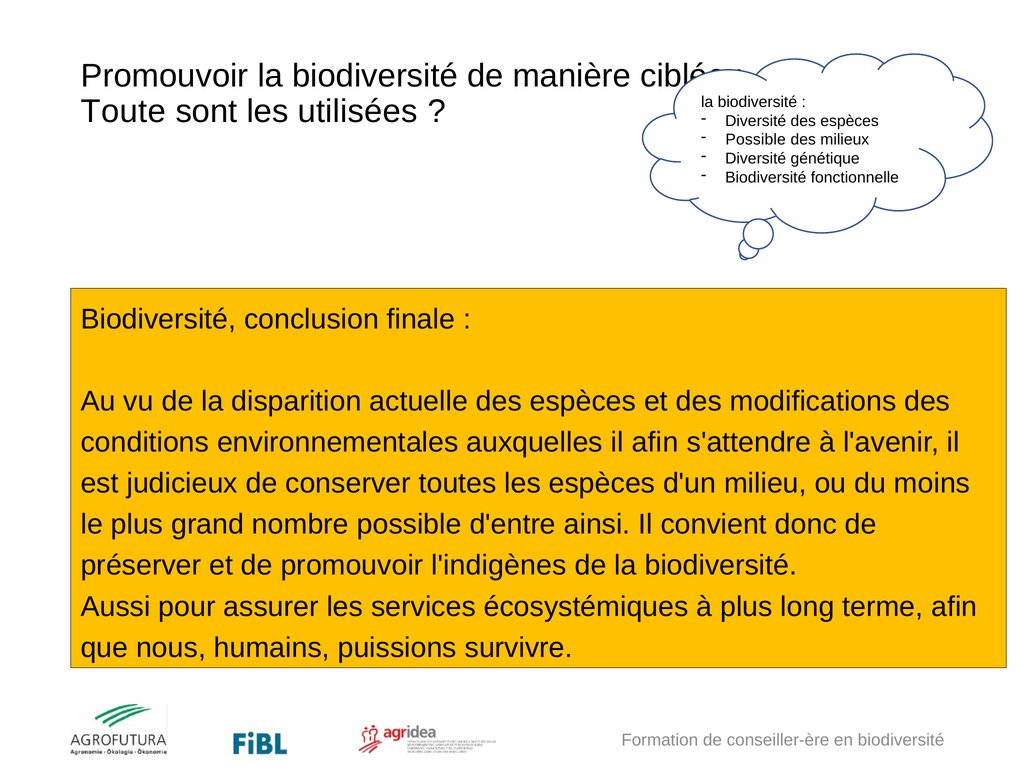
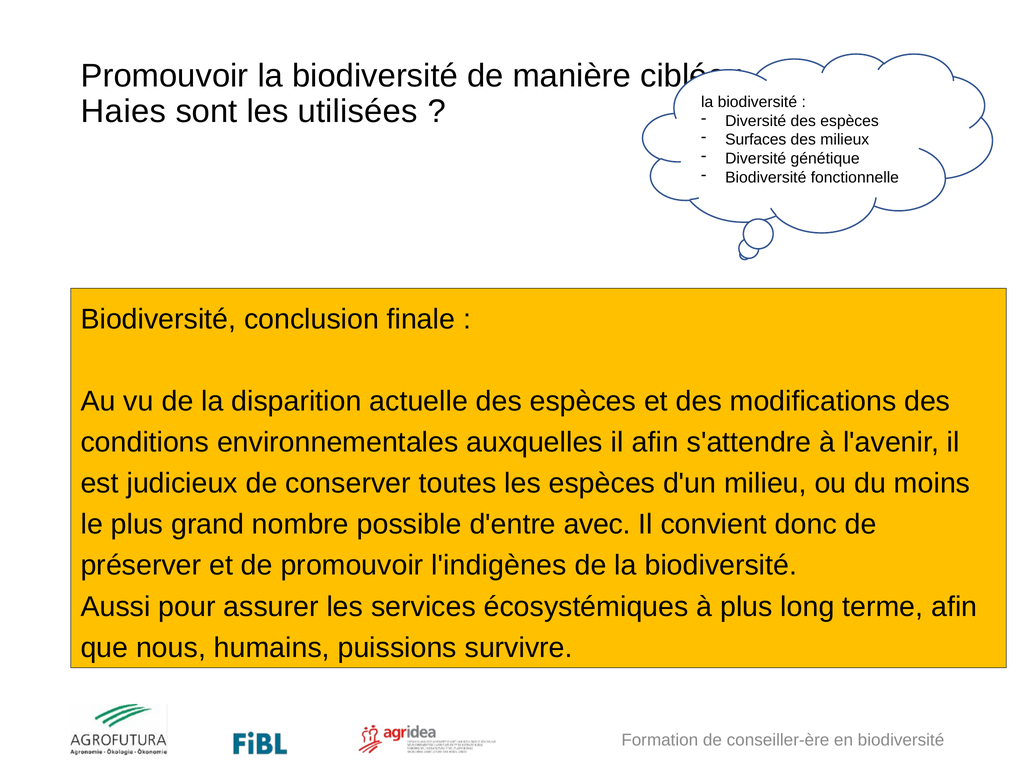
Toute: Toute -> Haies (124, 112)
Possible: Possible -> Surfaces (756, 140)
ainsi: ainsi -> avec (597, 525)
